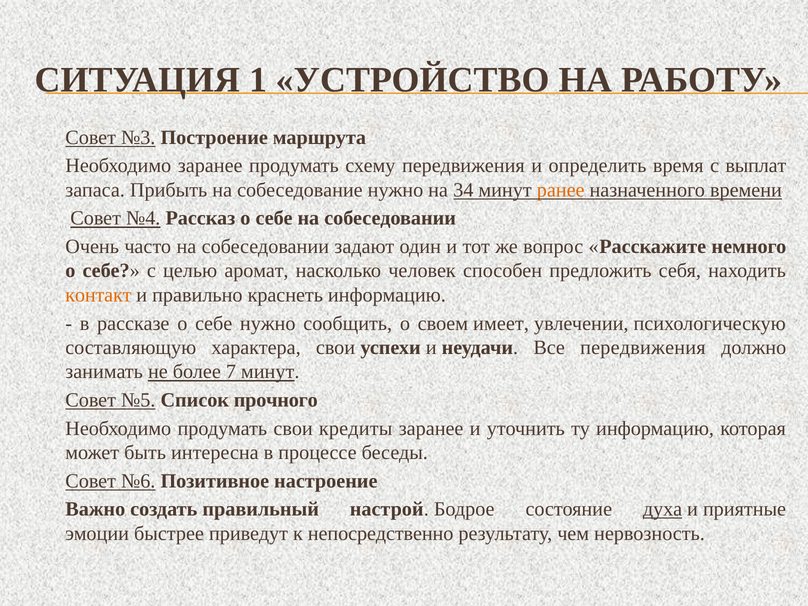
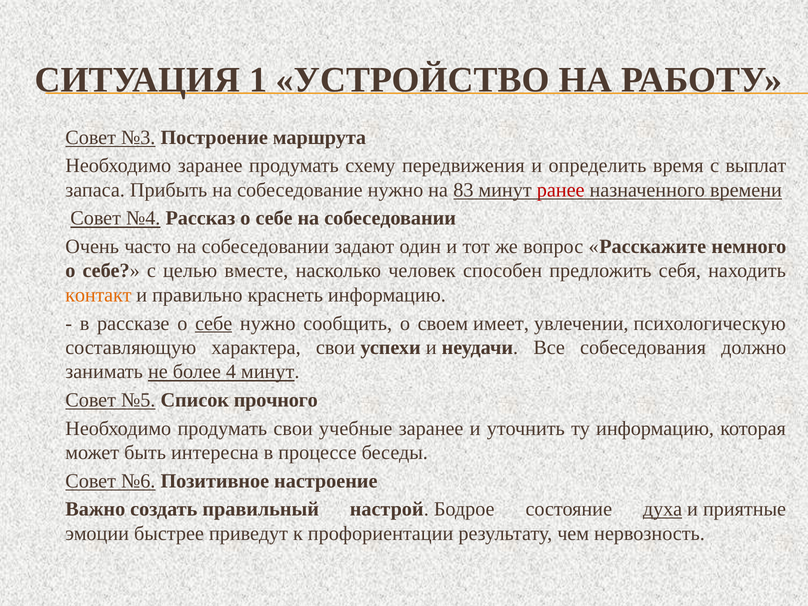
34: 34 -> 83 (463, 190)
ранее colour: orange -> red (561, 190)
аромат: аромат -> вместе (256, 271)
себе underline: none -> present (214, 323)
Все передвижения: передвижения -> собеседования (643, 348)
7: 7 -> 4 (231, 372)
кредиты: кредиты -> учебные (356, 428)
непосредственно: непосредственно -> профориентации (381, 533)
